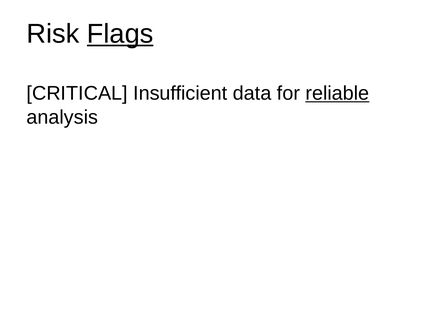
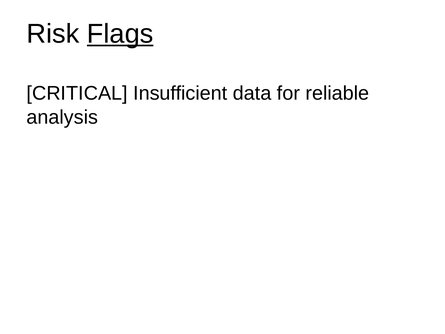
reliable underline: present -> none (337, 93)
